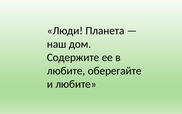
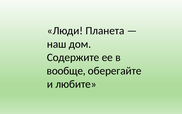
любите: любите -> вообще (66, 71)
